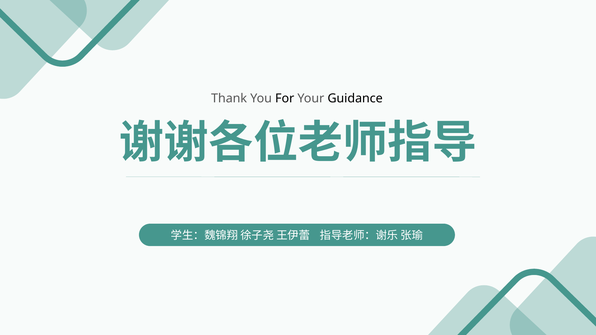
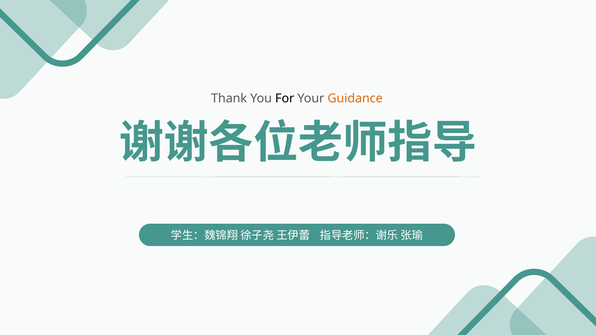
Guidance colour: black -> orange (355, 99)
